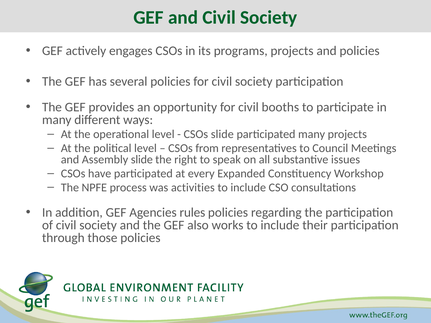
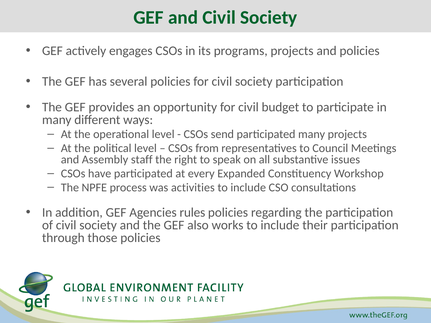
booths: booths -> budget (280, 107)
CSOs slide: slide -> send (222, 134)
Assembly slide: slide -> staff (142, 160)
